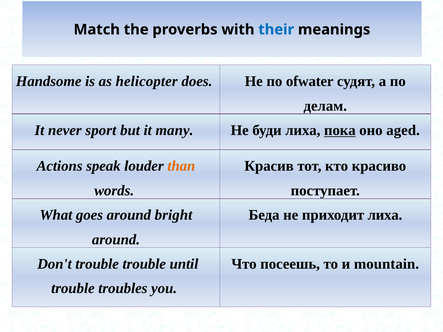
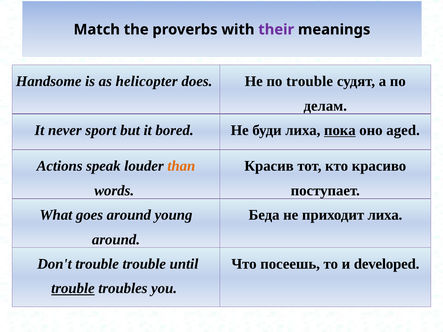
their colour: blue -> purple (276, 30)
по ofwater: ofwater -> trouble (310, 81)
many: many -> bored (175, 130)
bright: bright -> young (174, 215)
mountain: mountain -> developed (387, 264)
trouble underline: none -> present (73, 289)
